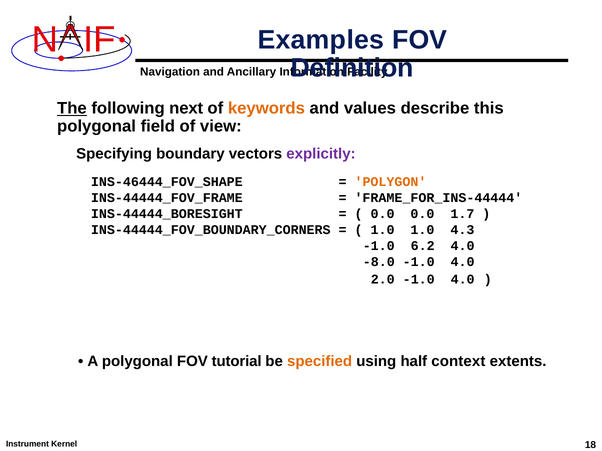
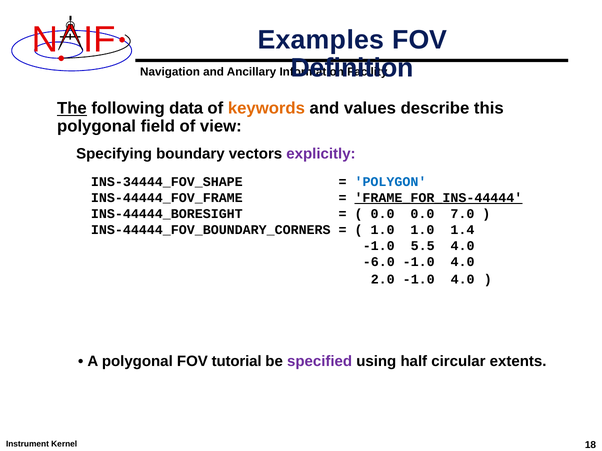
next: next -> data (186, 108)
INS-46444_FOV_SHAPE: INS-46444_FOV_SHAPE -> INS-34444_FOV_SHAPE (167, 182)
POLYGON colour: orange -> blue (390, 182)
FRAME_FOR_INS-44444 underline: none -> present (438, 198)
1.7: 1.7 -> 7.0 (462, 214)
4.3: 4.3 -> 1.4 (462, 230)
6.2: 6.2 -> 5.5 (423, 246)
-8.0: -8.0 -> -6.0 (379, 262)
specified colour: orange -> purple (320, 362)
context: context -> circular (458, 362)
